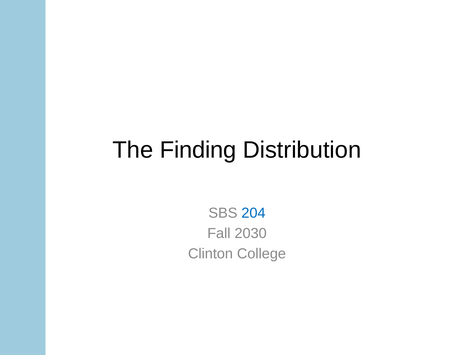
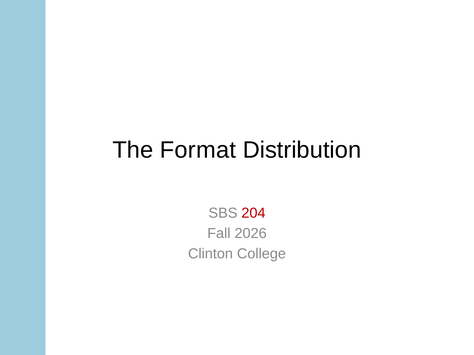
Finding: Finding -> Format (198, 150)
204 colour: blue -> red (253, 214)
2030: 2030 -> 2026 (251, 234)
